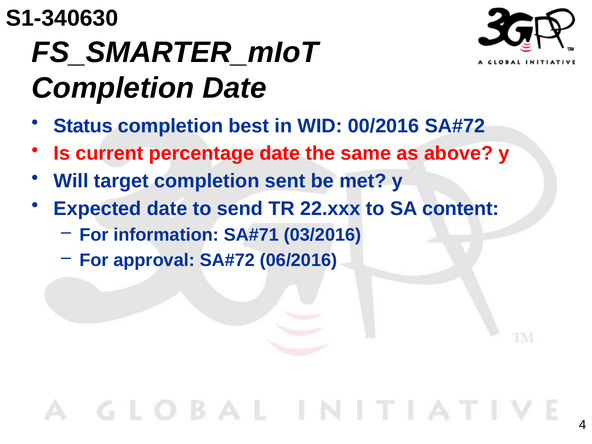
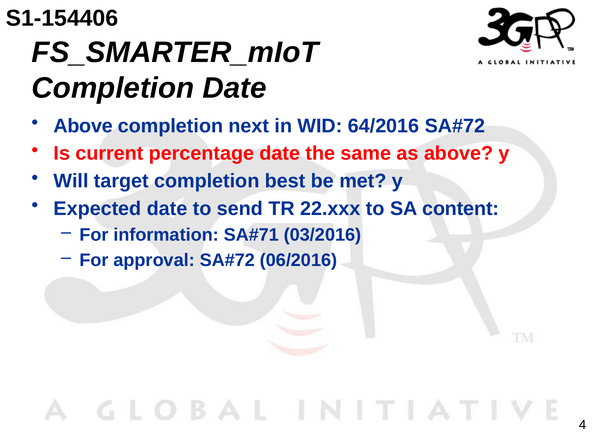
S1-340630: S1-340630 -> S1-154406 (62, 18)
Status: Status -> Above (83, 126)
best: best -> next (249, 126)
00/2016: 00/2016 -> 64/2016 (384, 126)
sent: sent -> best (285, 181)
